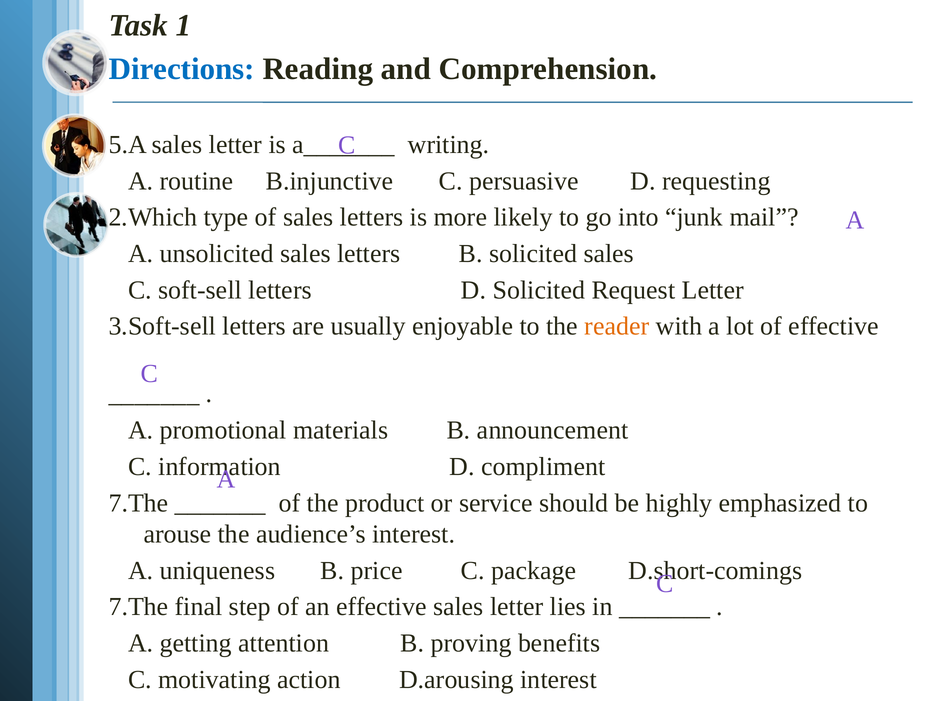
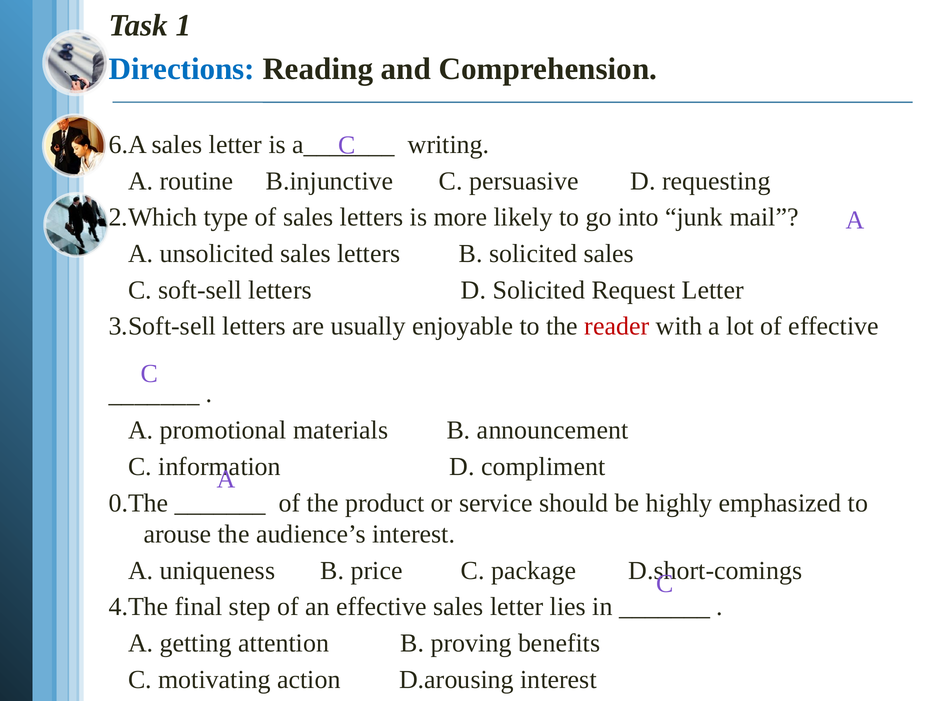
5.A: 5.A -> 6.A (128, 145)
reader colour: orange -> red (617, 326)
7.The: 7.The -> 0.The (138, 503)
7.The: 7.The -> 4.The (138, 606)
